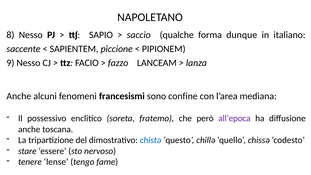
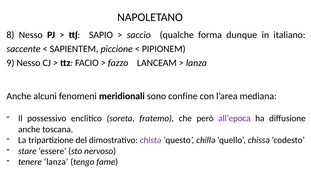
francesismi: francesismi -> meridionali (122, 96)
chistə colour: blue -> purple (151, 140)
tenere lense: lense -> lanza (56, 162)
